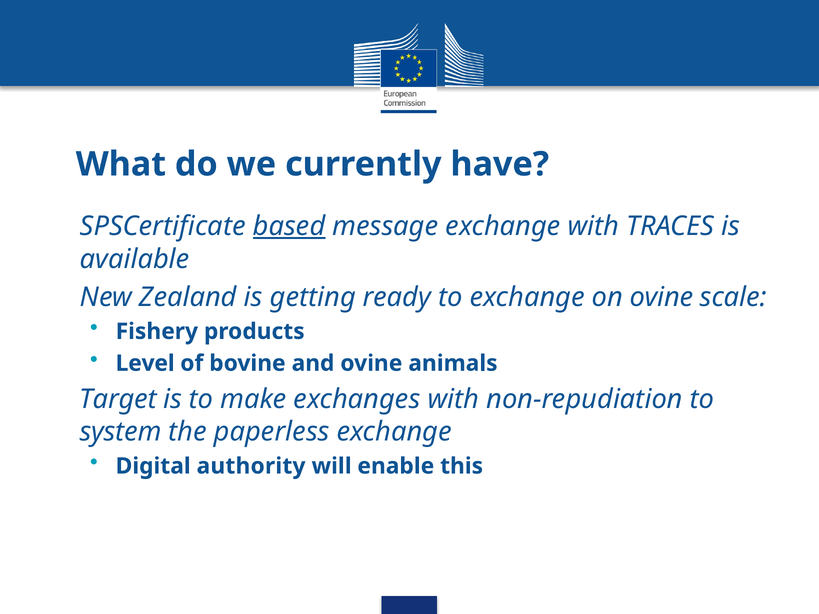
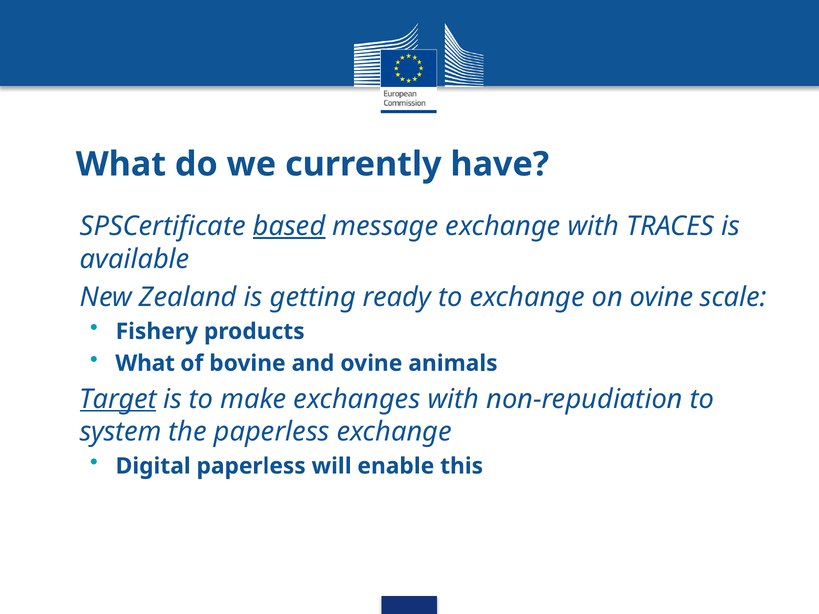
Level: Level -> What (145, 363)
Target underline: none -> present (118, 399)
Digital authority: authority -> paperless (251, 466)
